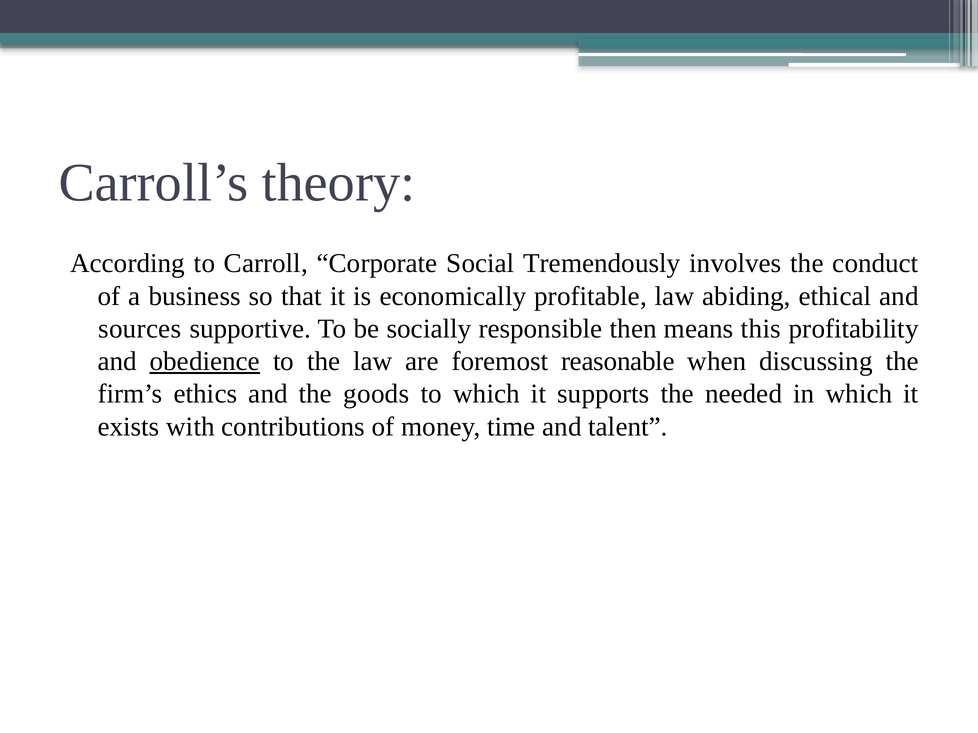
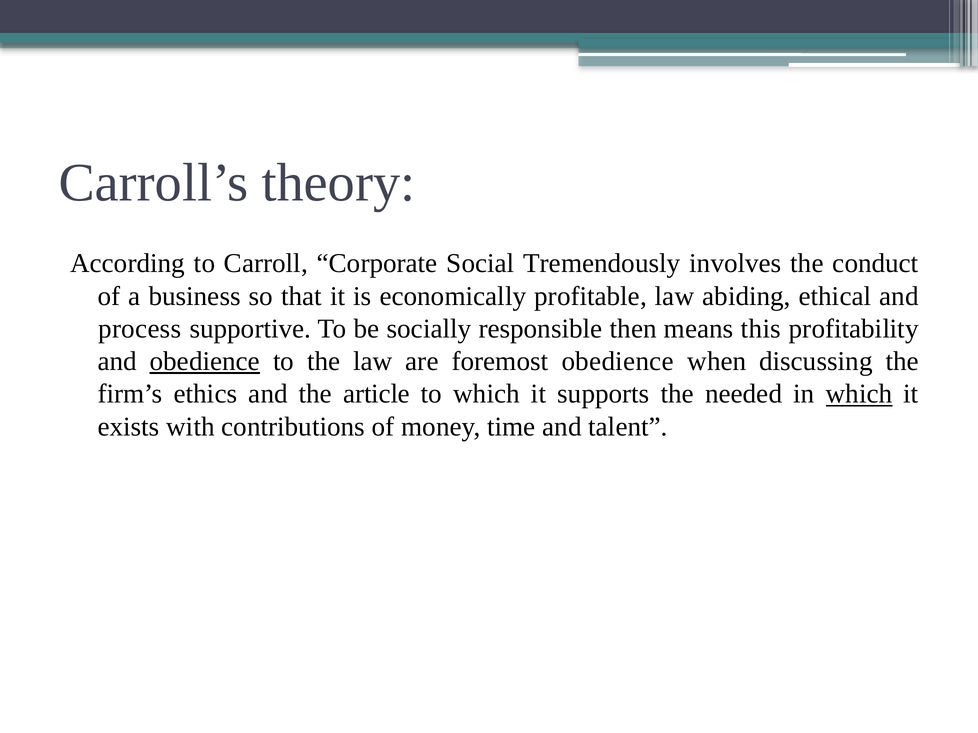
sources: sources -> process (140, 329)
foremost reasonable: reasonable -> obedience (618, 362)
goods: goods -> article (377, 394)
which underline: none -> present (859, 394)
